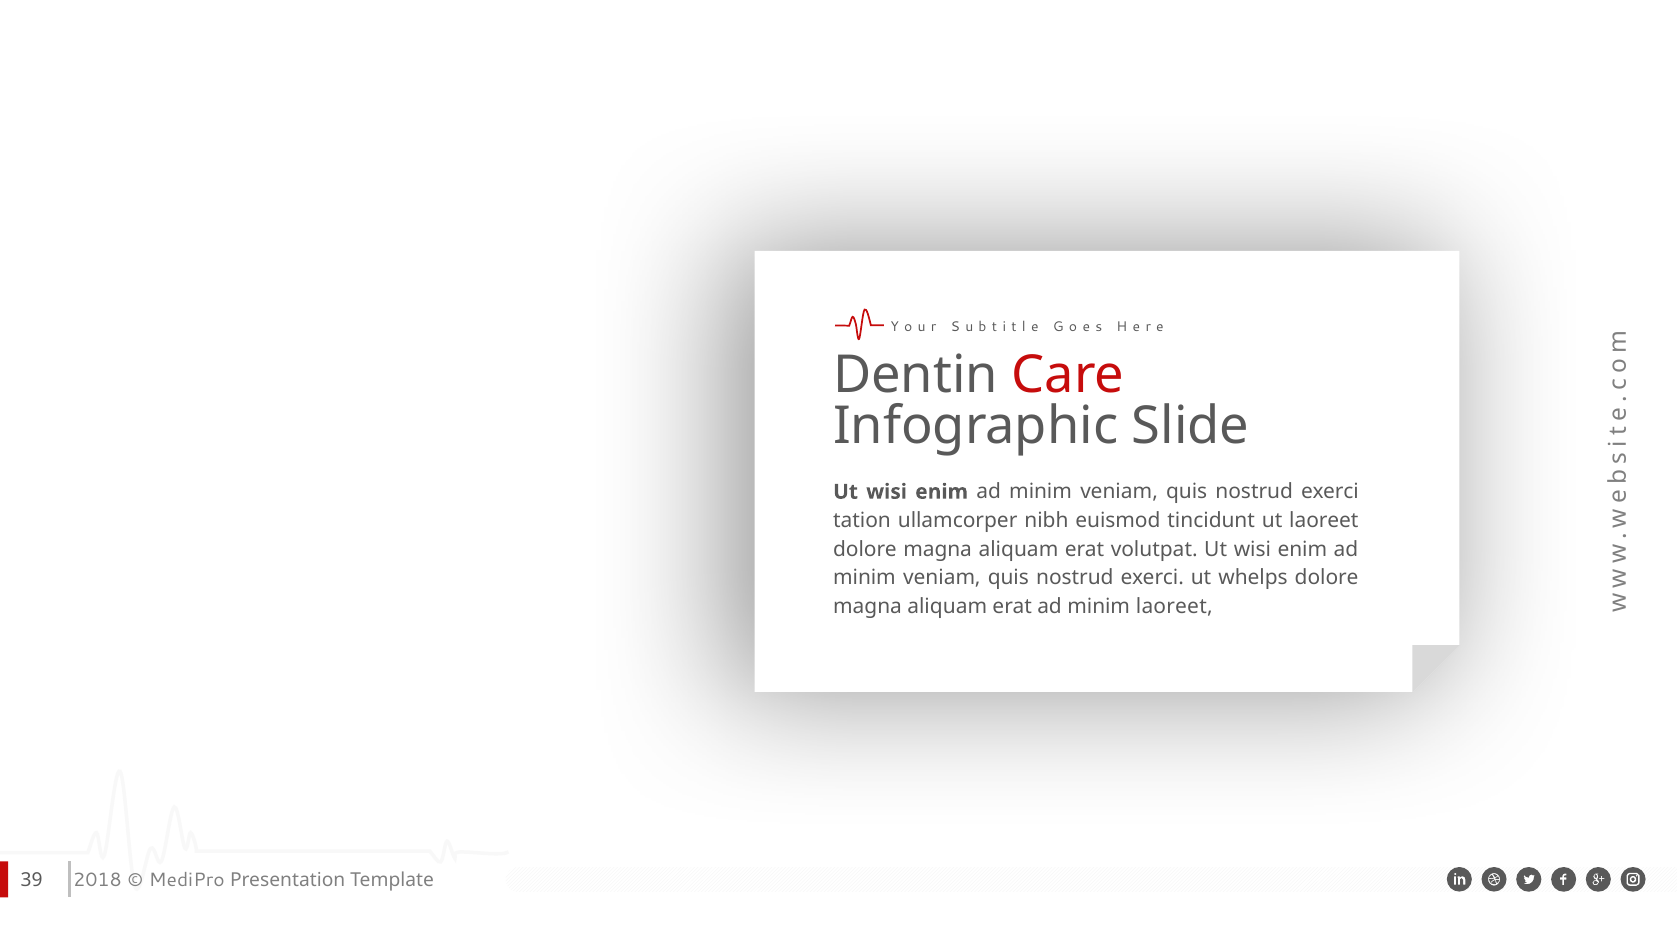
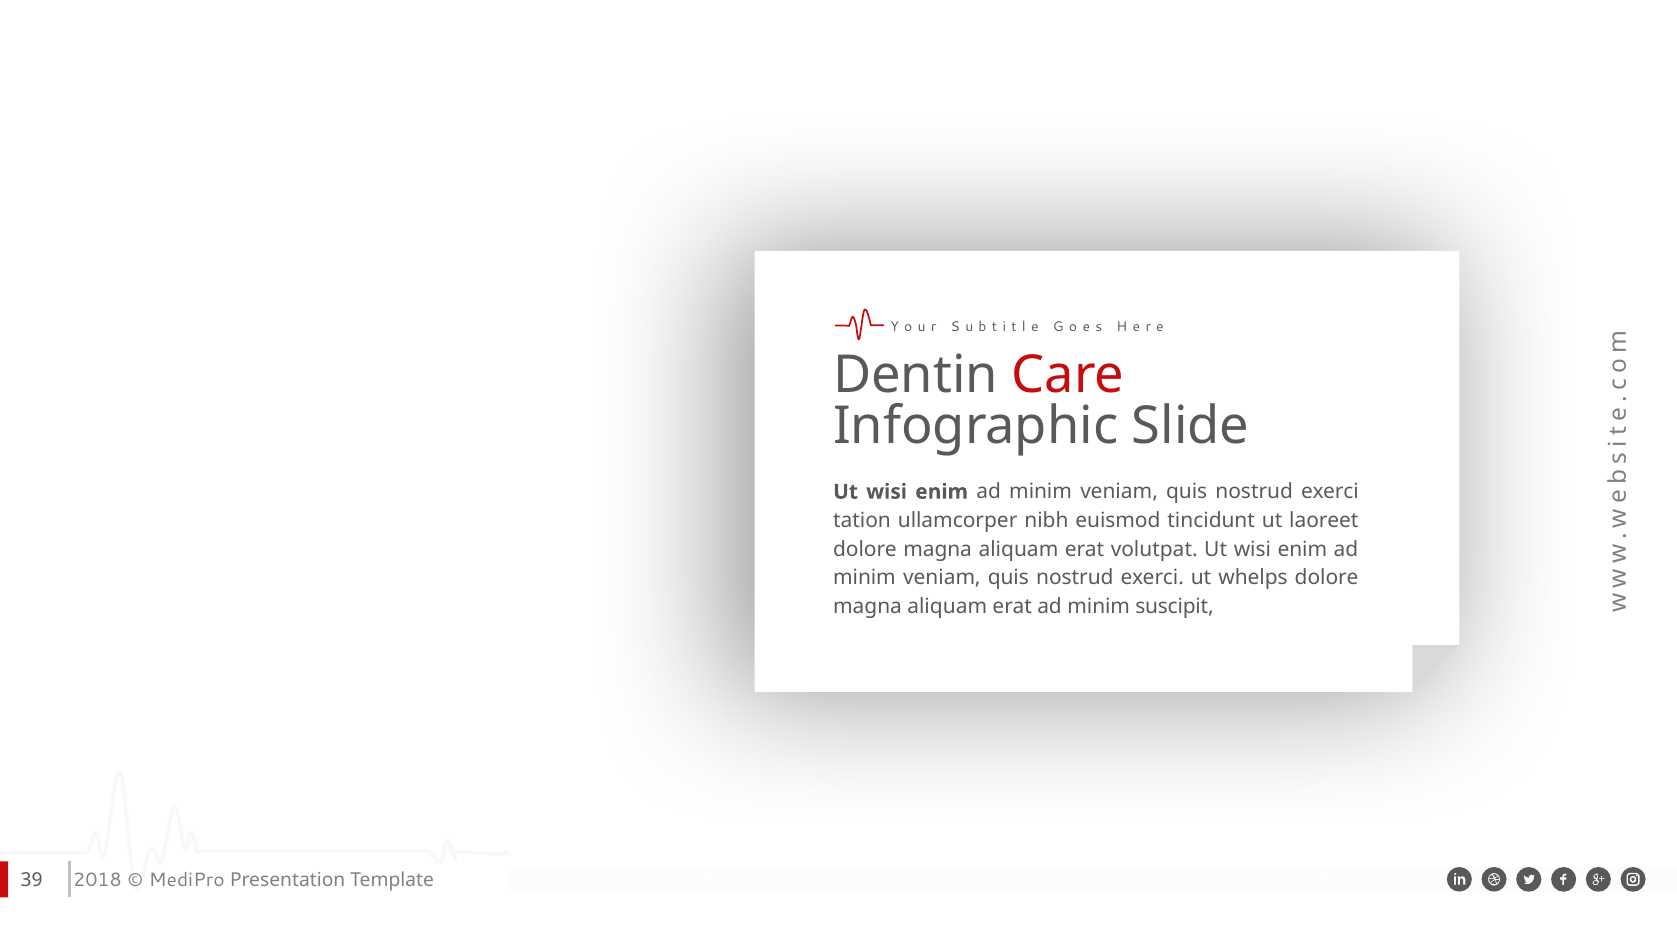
minim laoreet: laoreet -> suscipit (1174, 607)
